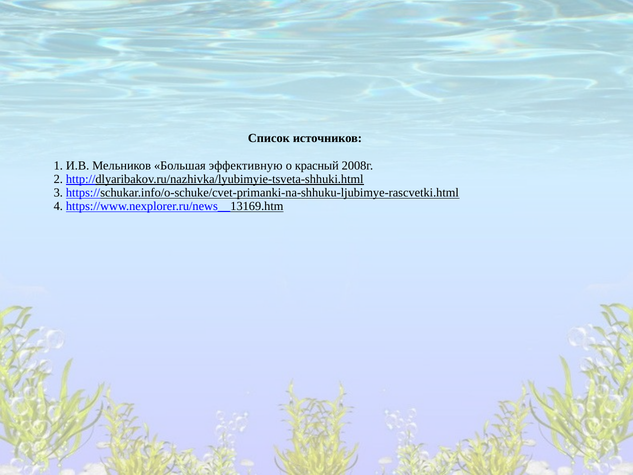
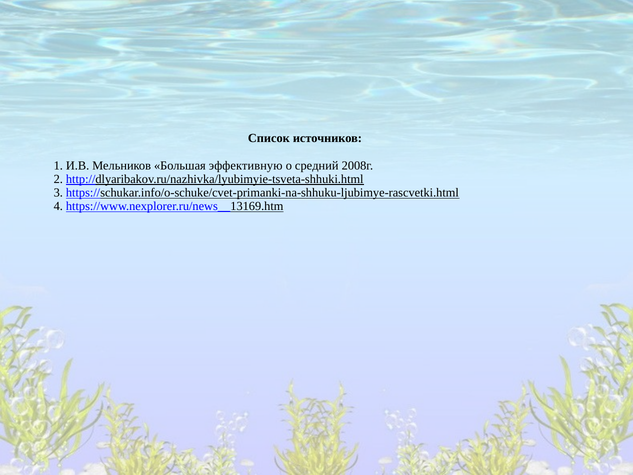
красный: красный -> средний (317, 165)
